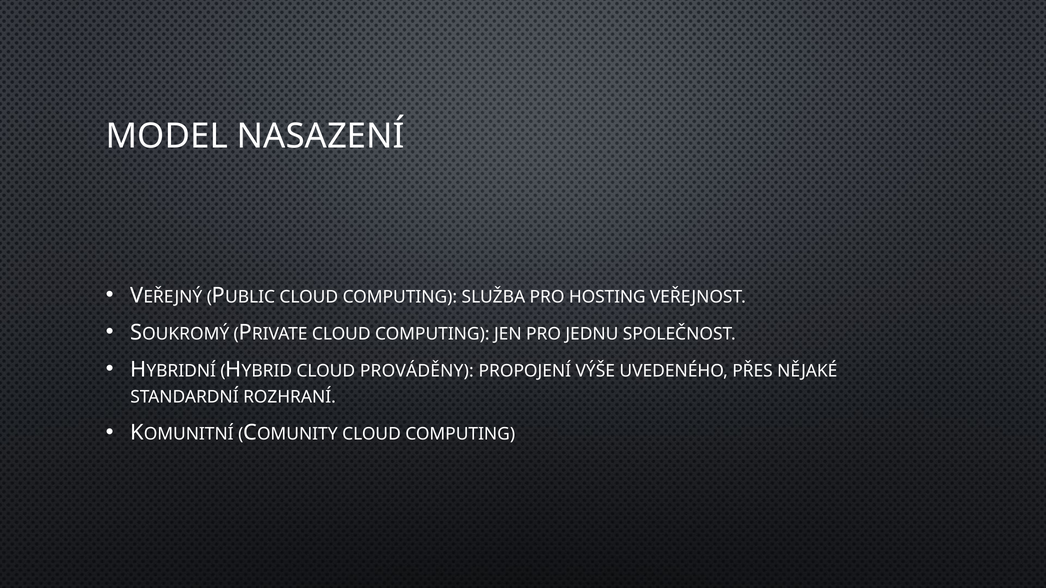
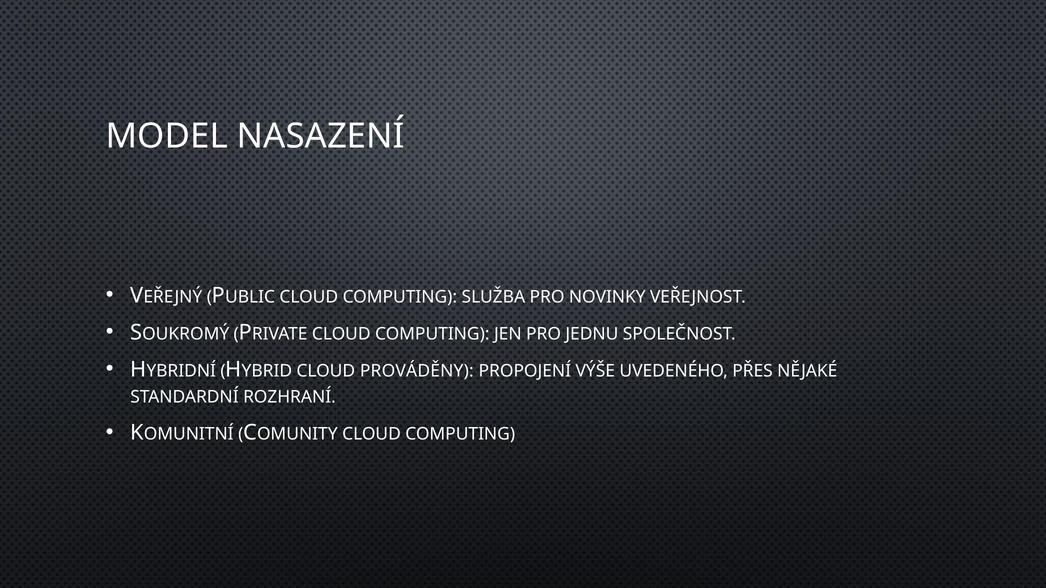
HOSTING: HOSTING -> NOVINKY (607, 297)
